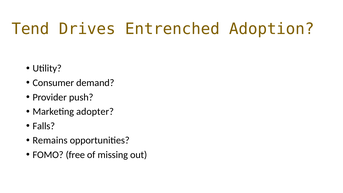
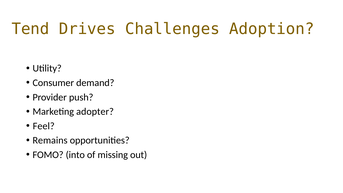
Entrenched: Entrenched -> Challenges (172, 29)
Falls: Falls -> Feel (44, 126)
free: free -> into (75, 155)
